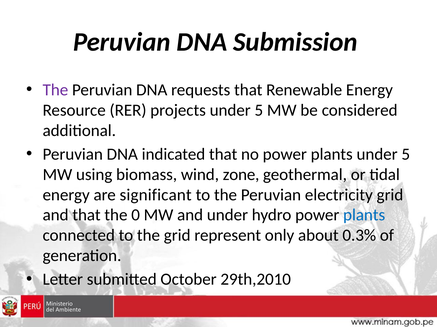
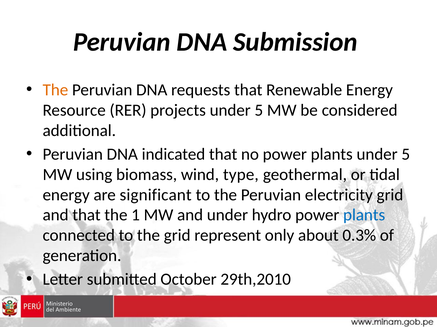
The colour: purple -> orange (55, 90)
zone: zone -> type (241, 175)
0: 0 -> 1 (136, 216)
